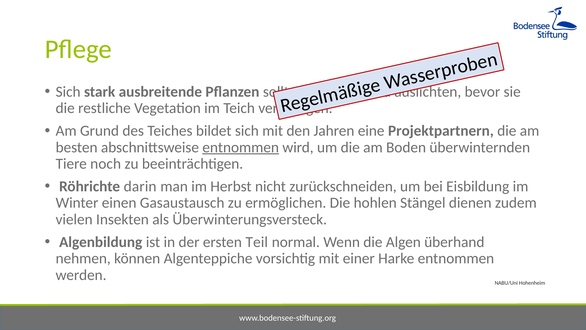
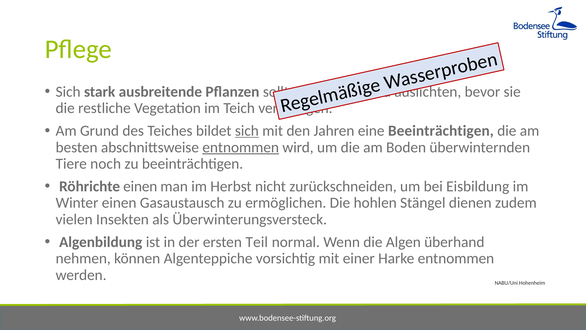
sich underline: none -> present (247, 131)
eine Projektpartnern: Projektpartnern -> Beeinträchtigen (441, 131)
Röhrichte darin: darin -> einen (140, 186)
